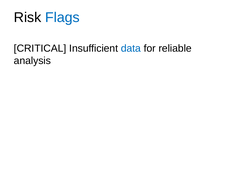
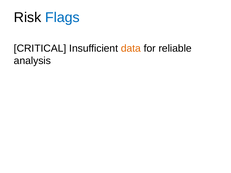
data colour: blue -> orange (131, 48)
